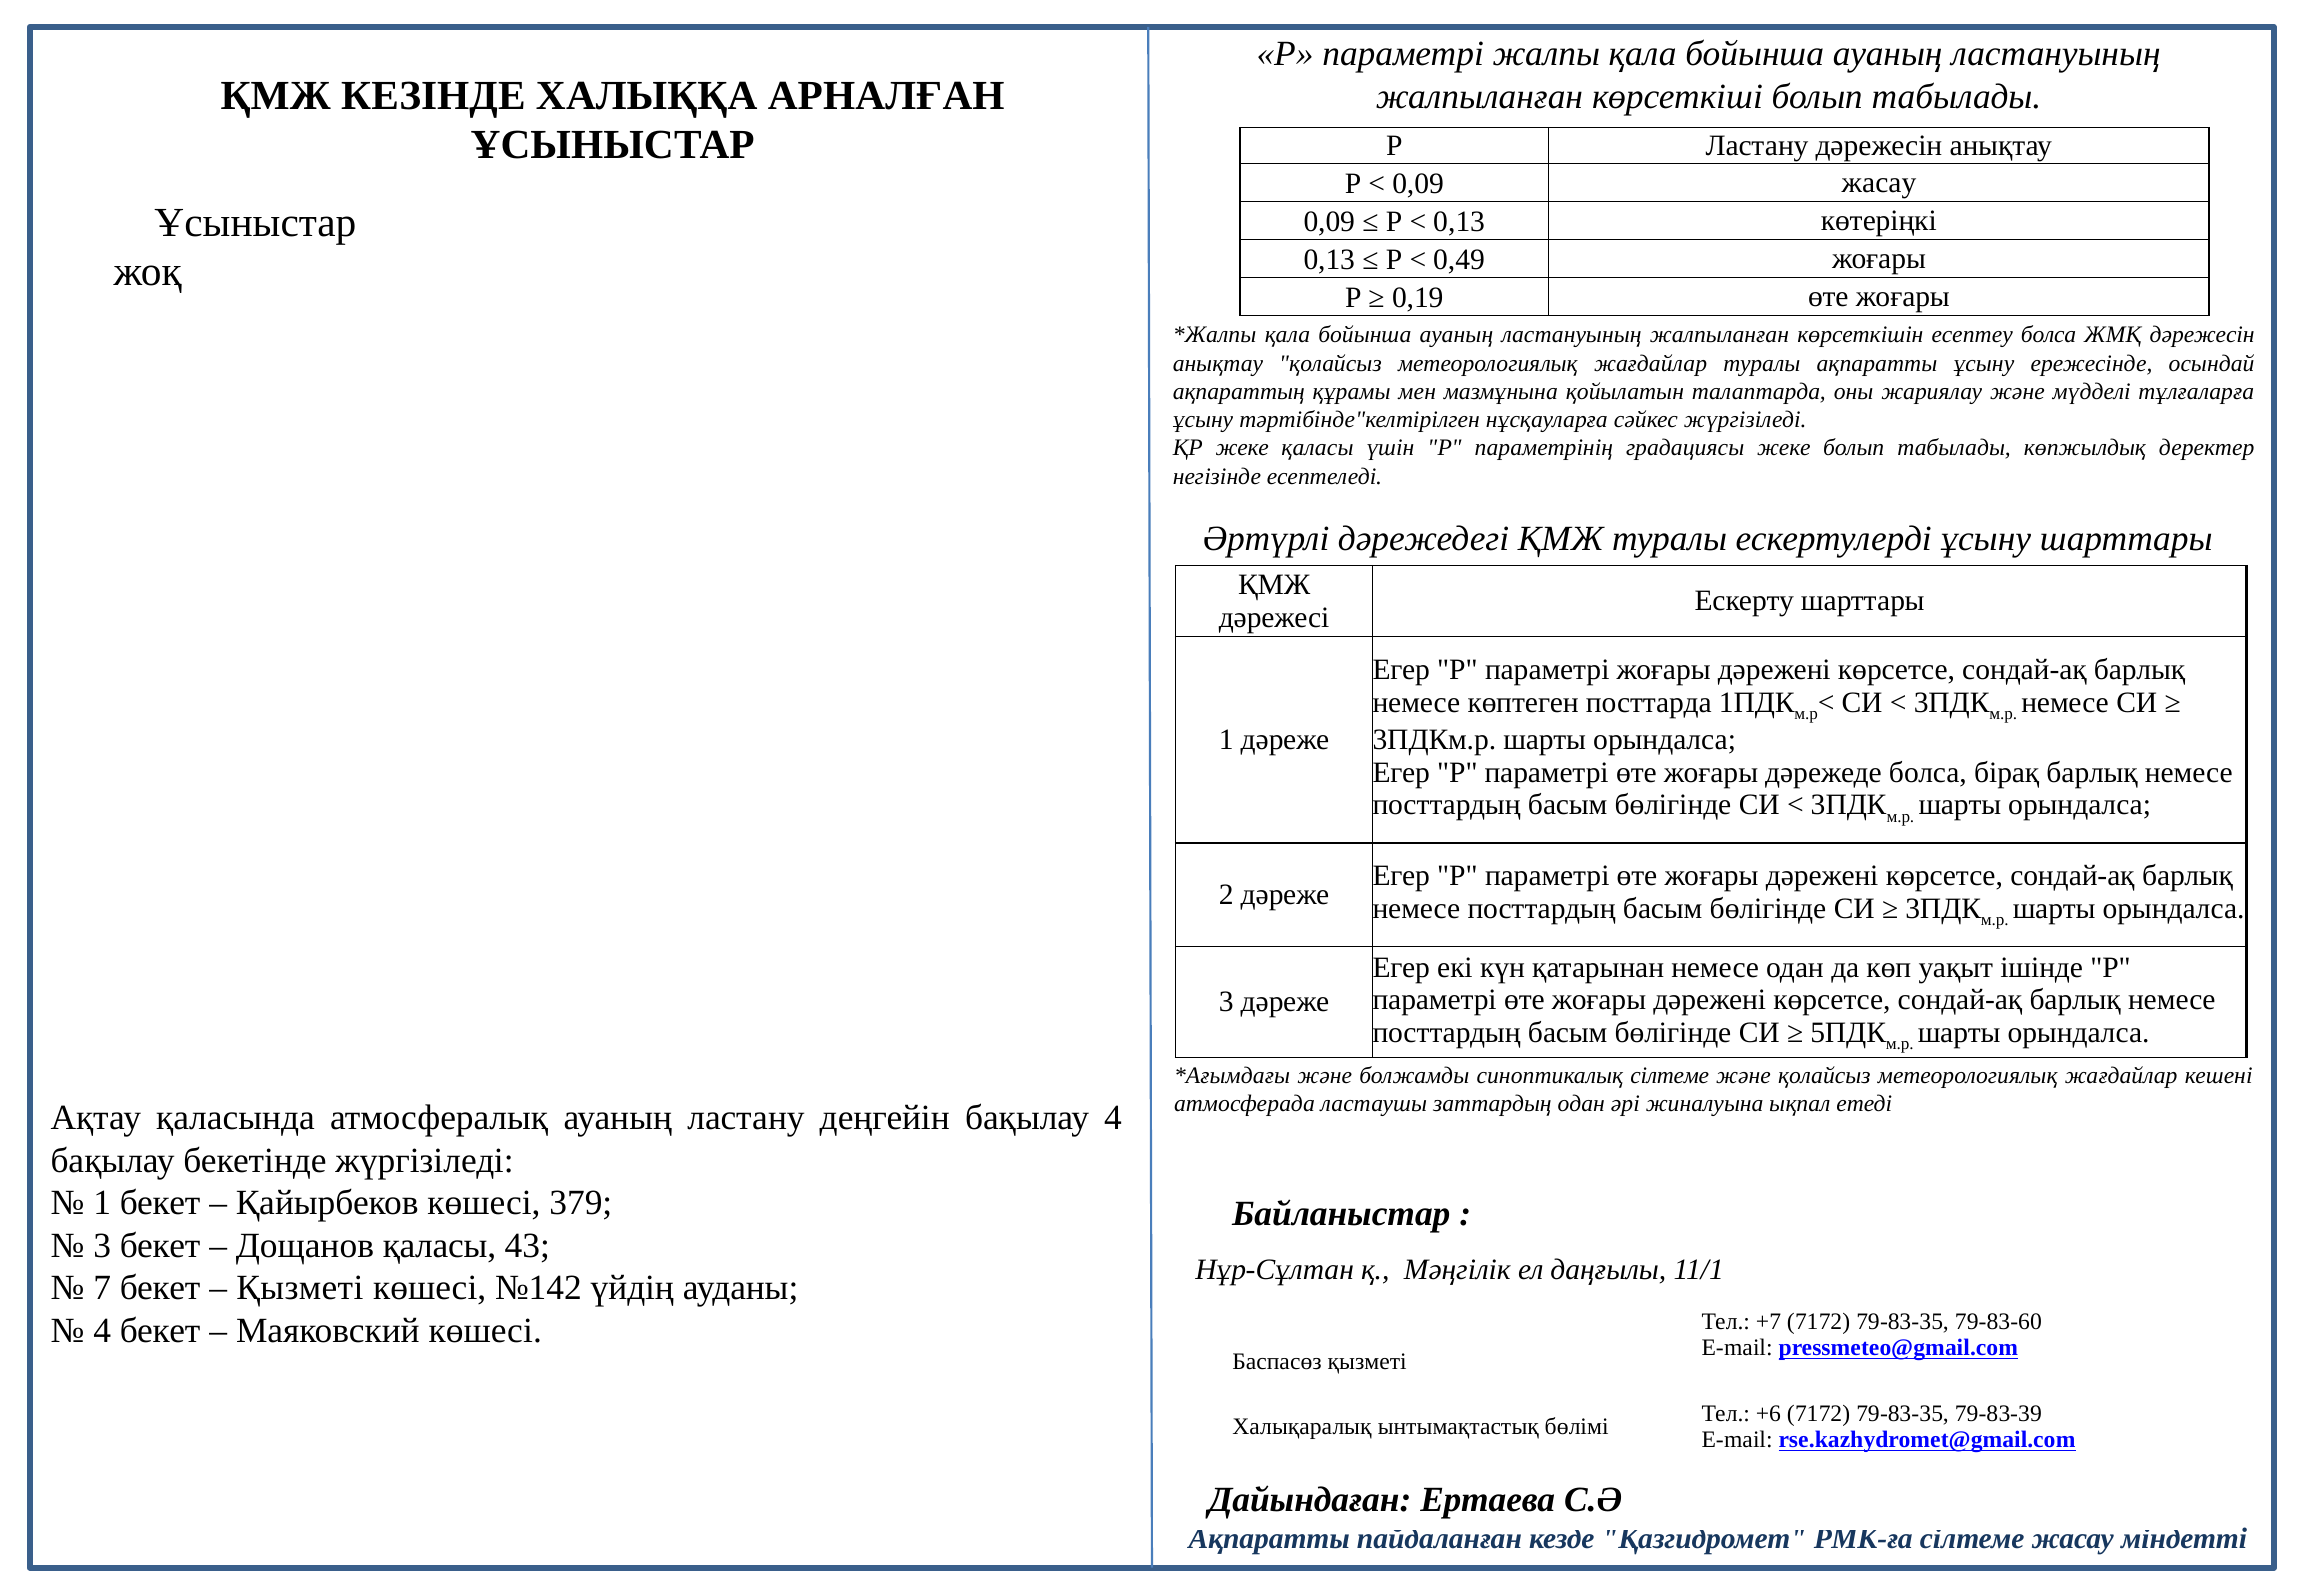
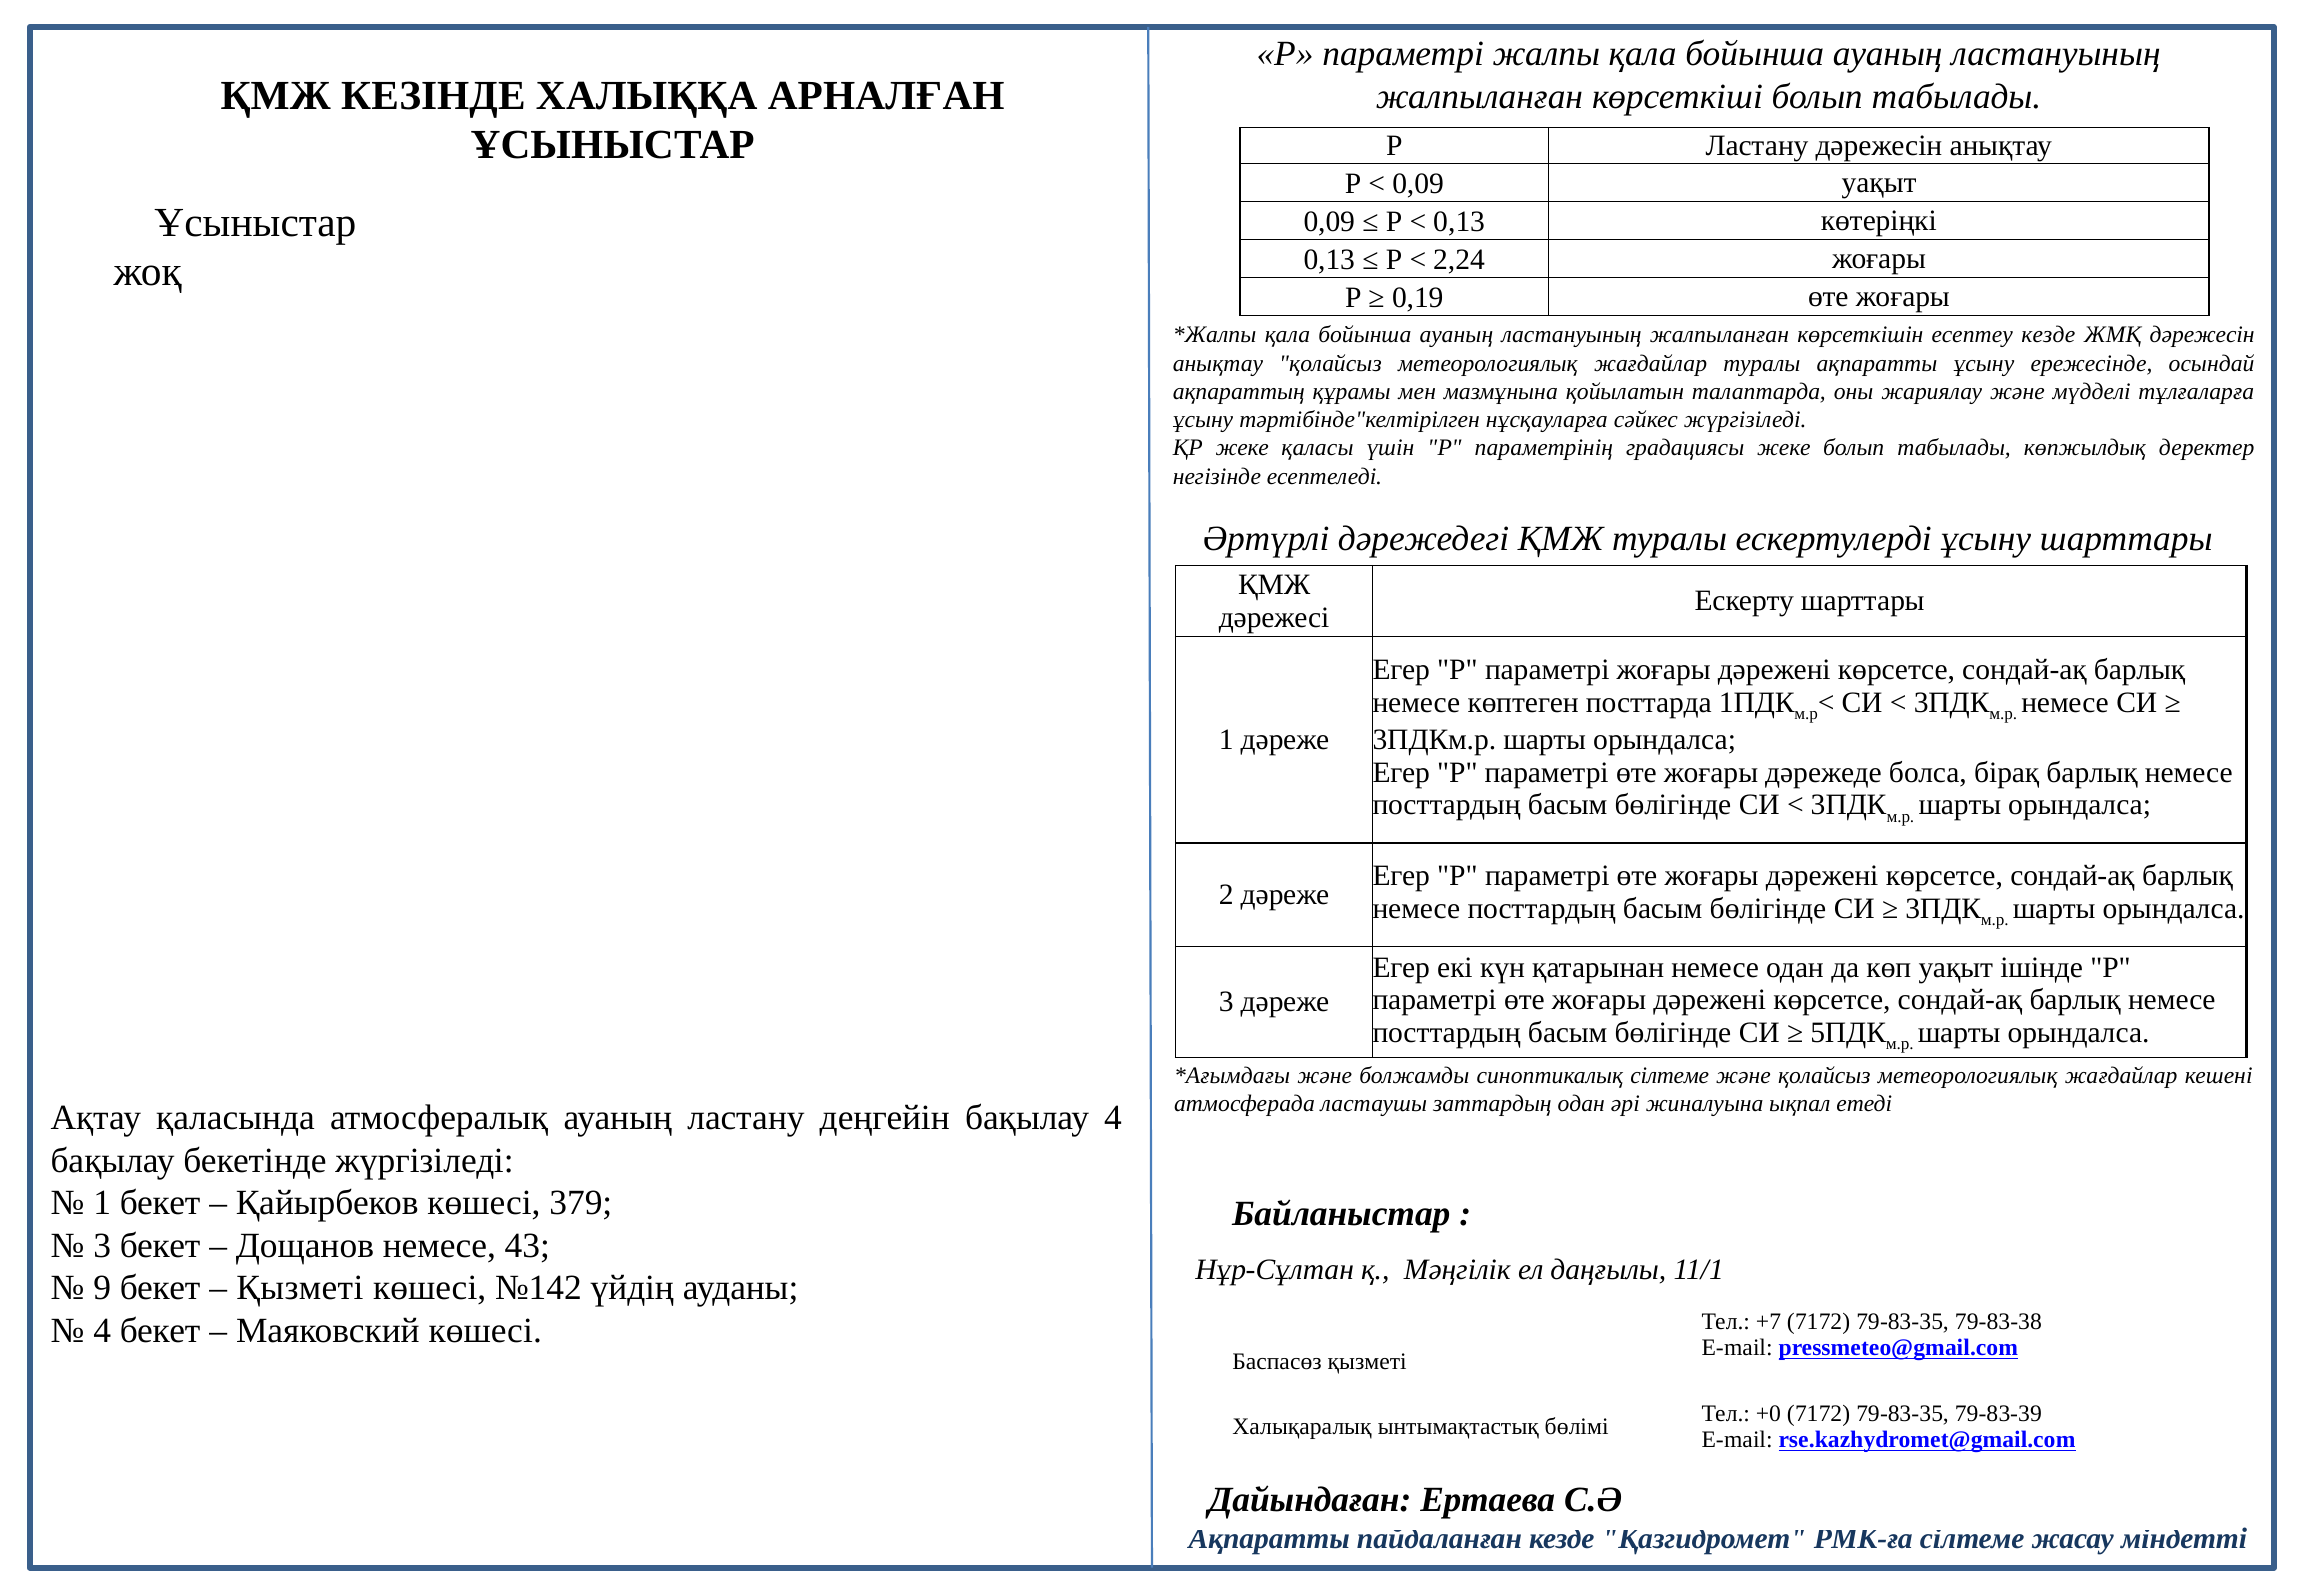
0,09 жасау: жасау -> уақыт (1879, 182)
0,49: 0,49 -> 2,24 (1459, 260)
есептеу болса: болса -> кезде (2048, 335)
Дощанов қаласы: қаласы -> немесе (439, 1245)
7: 7 -> 9 (102, 1288)
79-83-60: 79-83-60 -> 79-83-38 (1998, 1322)
+6: +6 -> +0 (1768, 1414)
